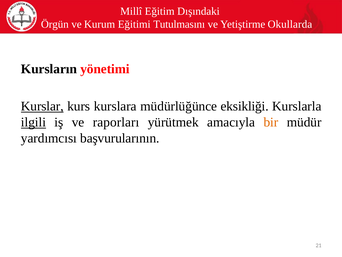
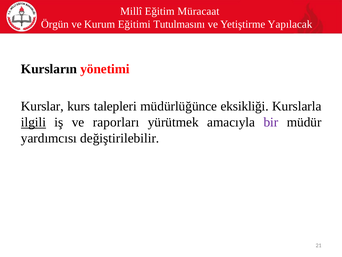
Dışındaki: Dışındaki -> Müracaat (198, 11)
Okullarda: Okullarda -> Yapılacak (290, 24)
Kurslar underline: present -> none (42, 106)
kurslara: kurslara -> talepleri (115, 106)
bir colour: orange -> purple (271, 122)
başvurularının: başvurularının -> değiştirilebilir (120, 138)
